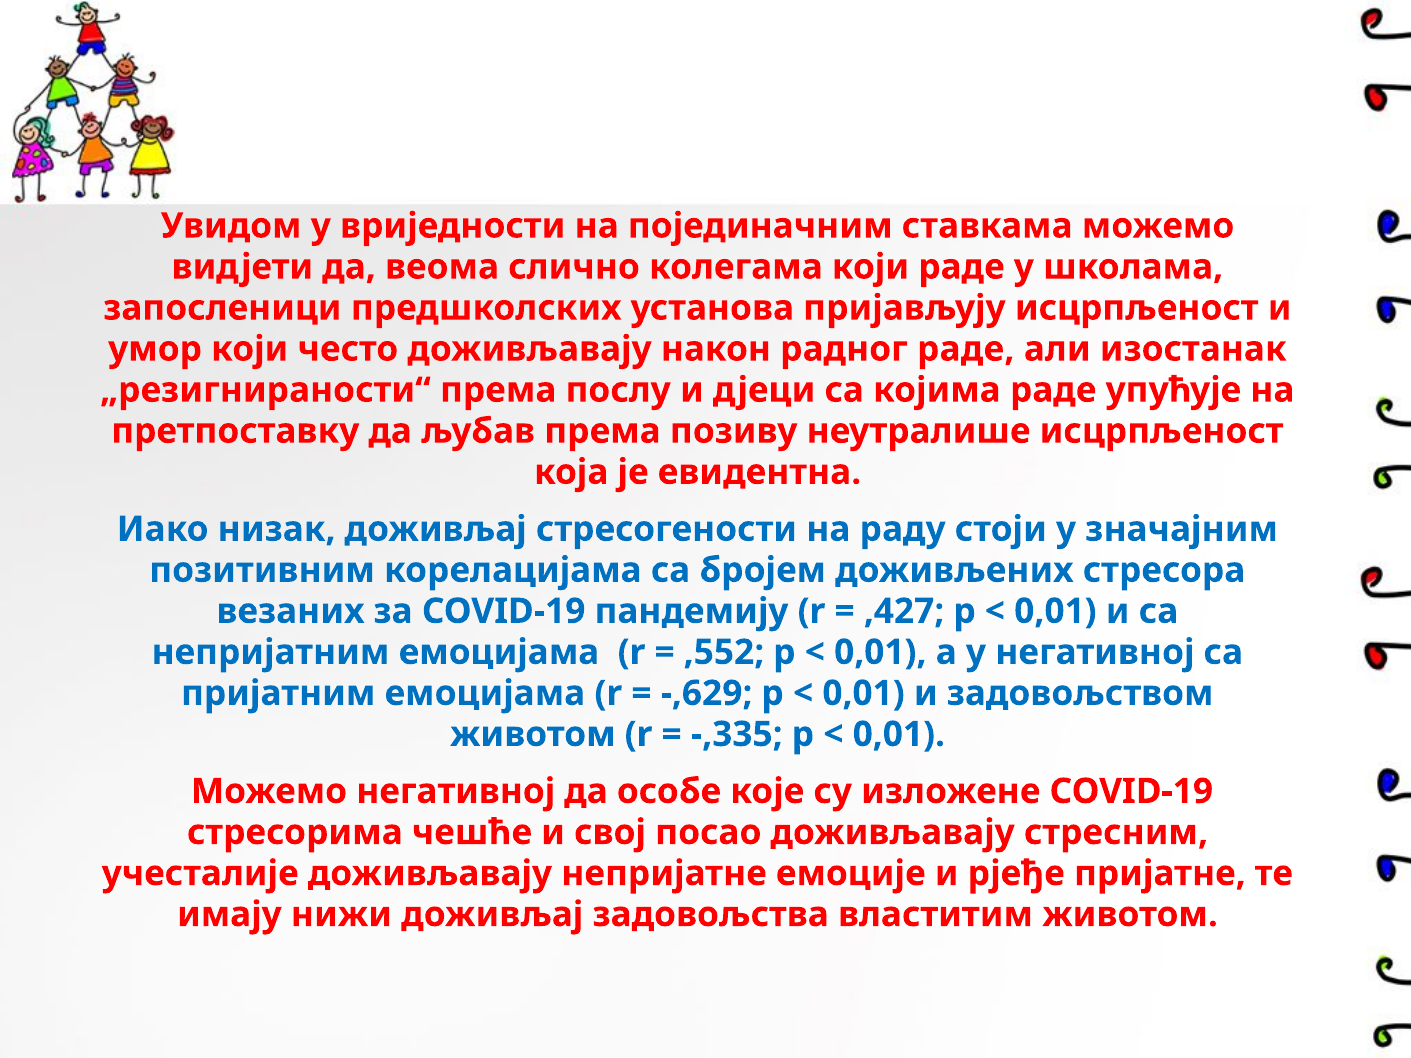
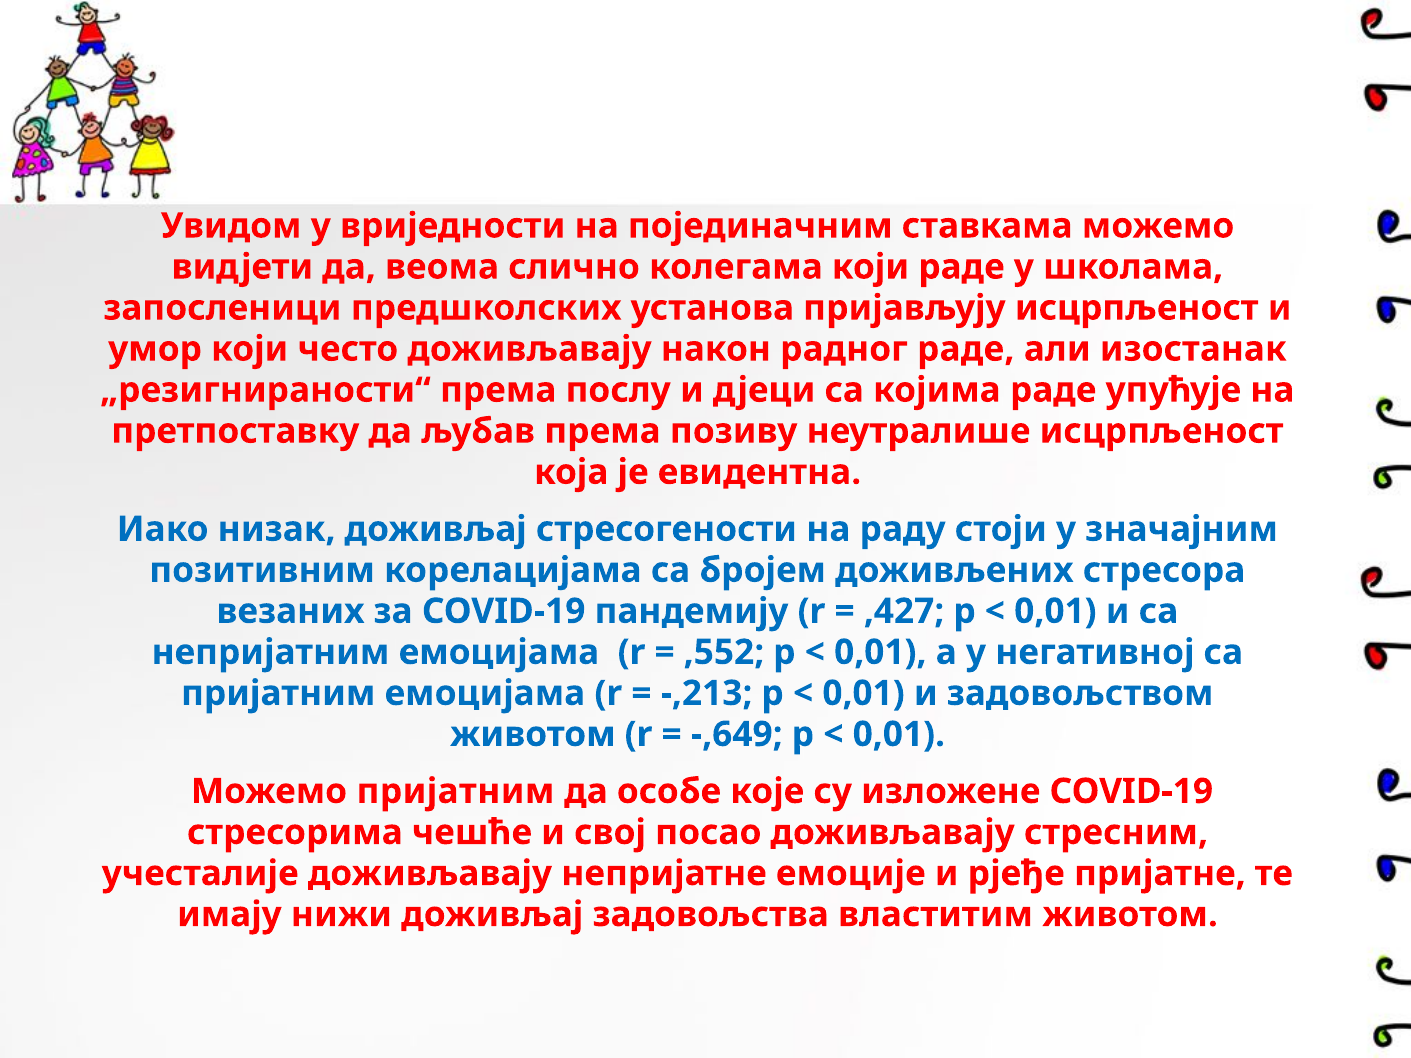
-,629: -,629 -> -,213 (707, 693)
-,335: -,335 -> -,649 (737, 735)
Можемо негативној: негативној -> пријатним (455, 792)
